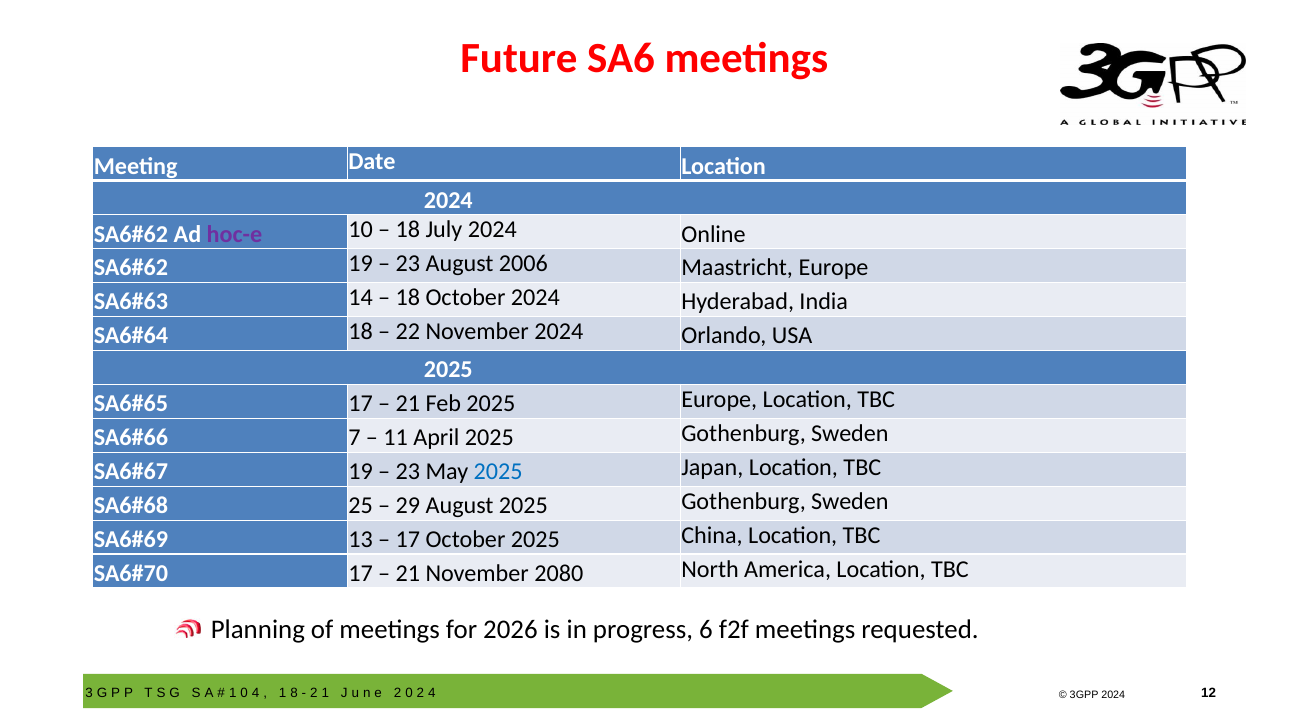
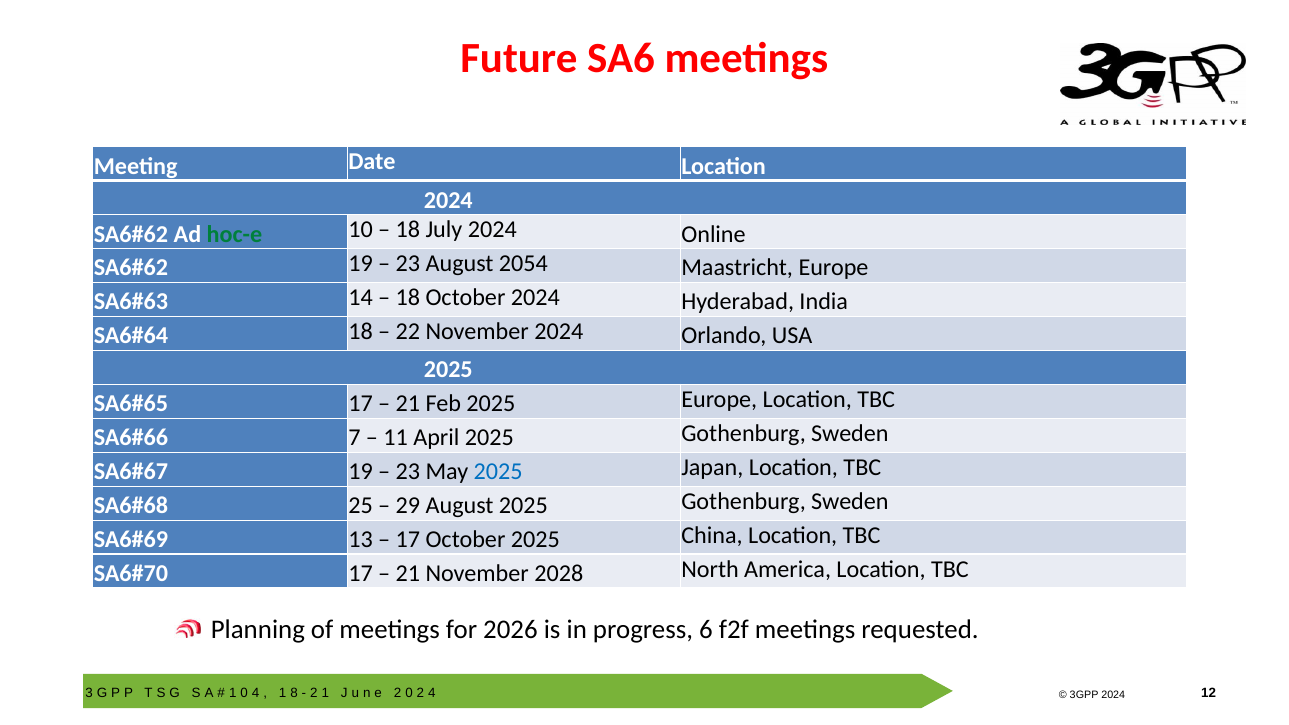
hoc-e colour: purple -> green (234, 234)
2006: 2006 -> 2054 (523, 264)
2080: 2080 -> 2028 (559, 574)
